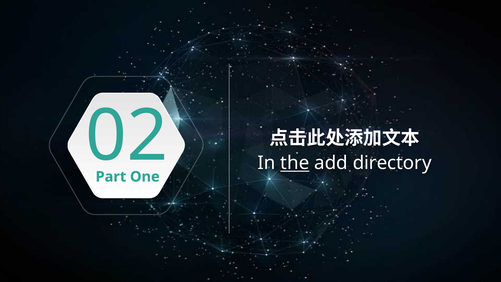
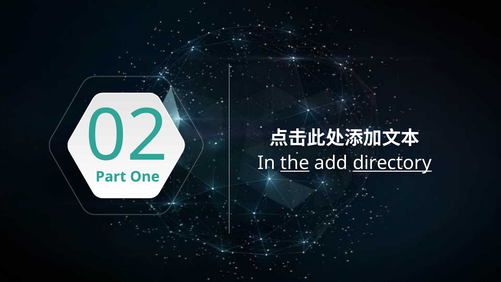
directory underline: none -> present (392, 163)
